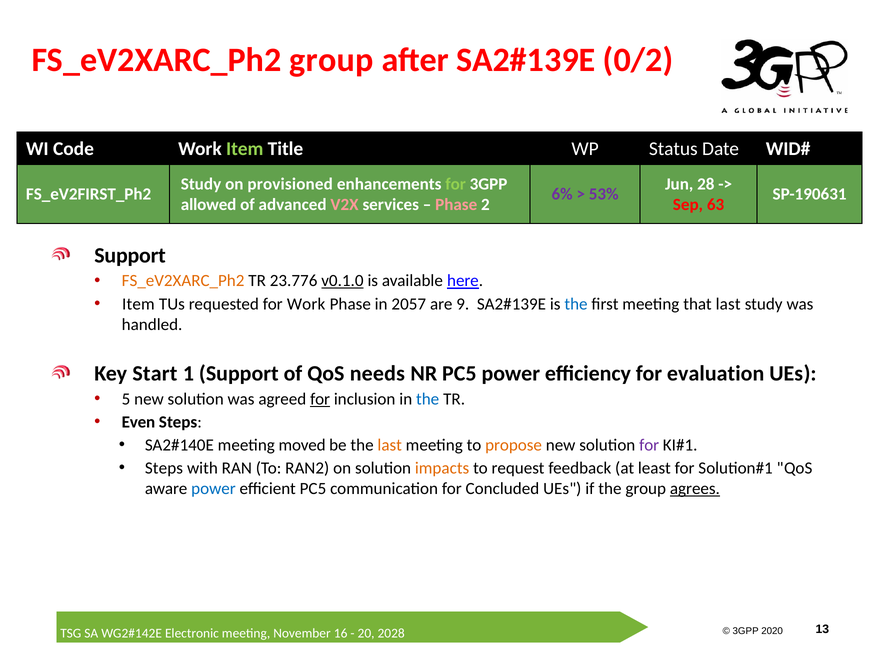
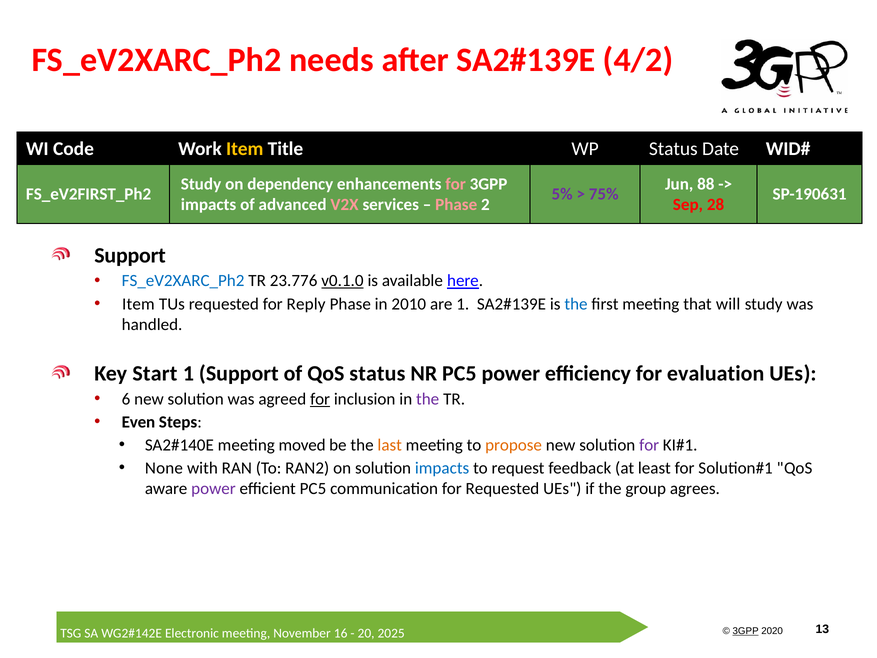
FS_eV2XARC_Ph2 group: group -> needs (332, 60)
0/2: 0/2 -> 4/2 (638, 60)
Item colour: light green -> yellow (245, 149)
provisioned: provisioned -> dependency (290, 184)
for colour: light green -> pink (456, 184)
28: 28 -> 88 (706, 184)
6%: 6% -> 5% (562, 194)
53%: 53% -> 75% (604, 194)
allowed: allowed -> impacts (209, 205)
63: 63 -> 28 (716, 205)
FS_eV2XARC_Ph2 colour: orange -> blue (183, 281)
for Work: Work -> Reply (306, 304)
2057: 2057 -> 2010 (409, 304)
are 9: 9 -> 1 (463, 304)
that last: last -> will (728, 304)
QoS needs: needs -> status (377, 374)
5: 5 -> 6 (126, 399)
the colour: blue -> purple (428, 399)
Steps: Steps -> None (164, 468)
impacts colour: orange -> blue (442, 468)
power colour: blue -> purple (213, 488)
for Concluded: Concluded -> Requested (502, 488)
agrees underline: present -> none (695, 488)
3GPP underline: none -> present (746, 631)
2028: 2028 -> 2025 (391, 633)
